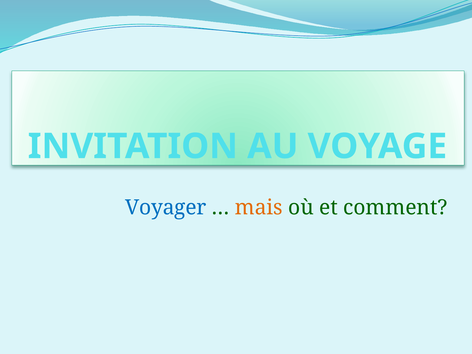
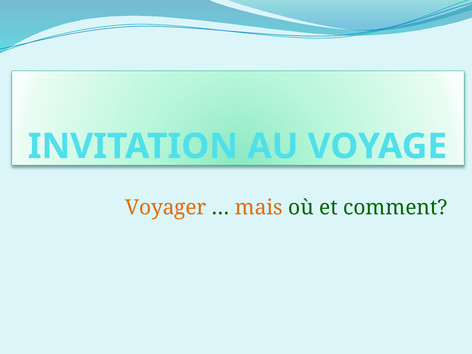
Voyager colour: blue -> orange (166, 208)
